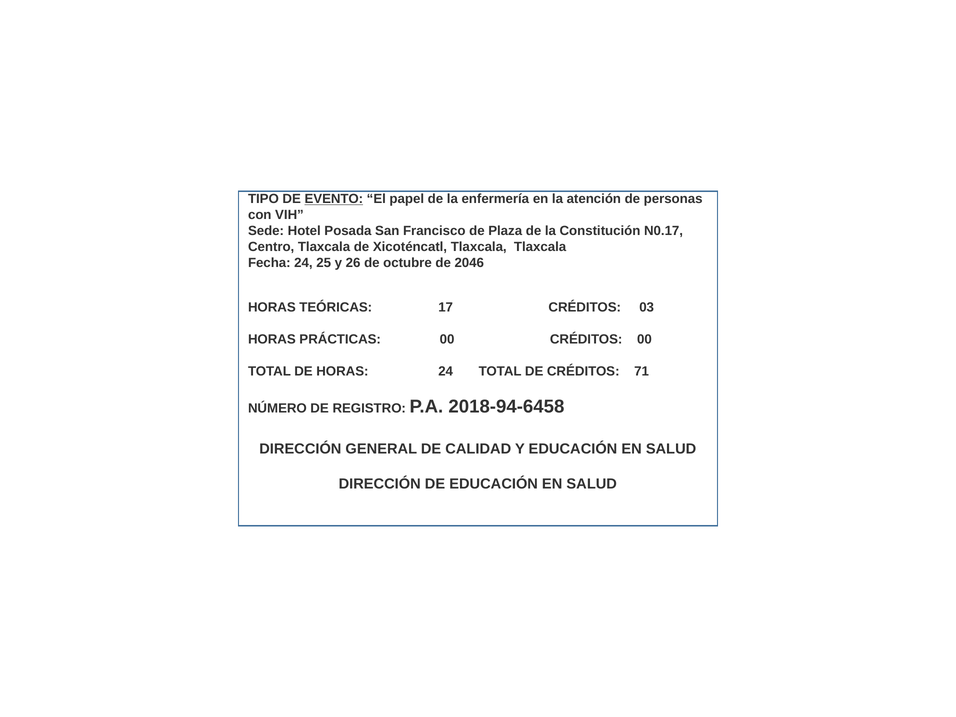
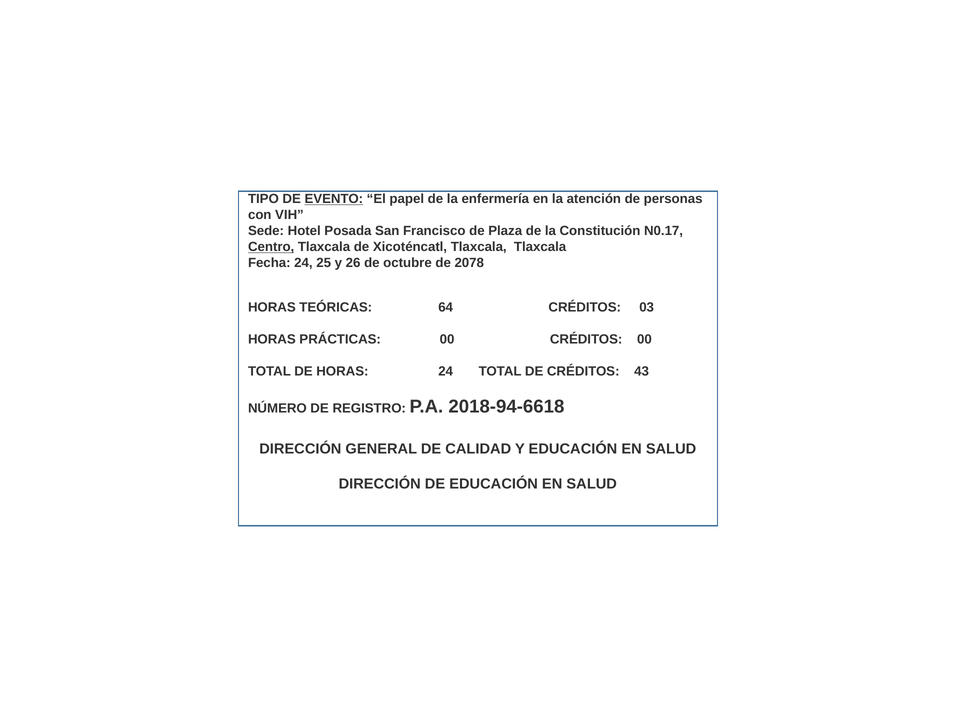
Centro underline: none -> present (271, 247)
2046: 2046 -> 2078 (469, 263)
17: 17 -> 64 (446, 308)
71: 71 -> 43 (642, 371)
2018-94-6458: 2018-94-6458 -> 2018-94-6618 (506, 407)
